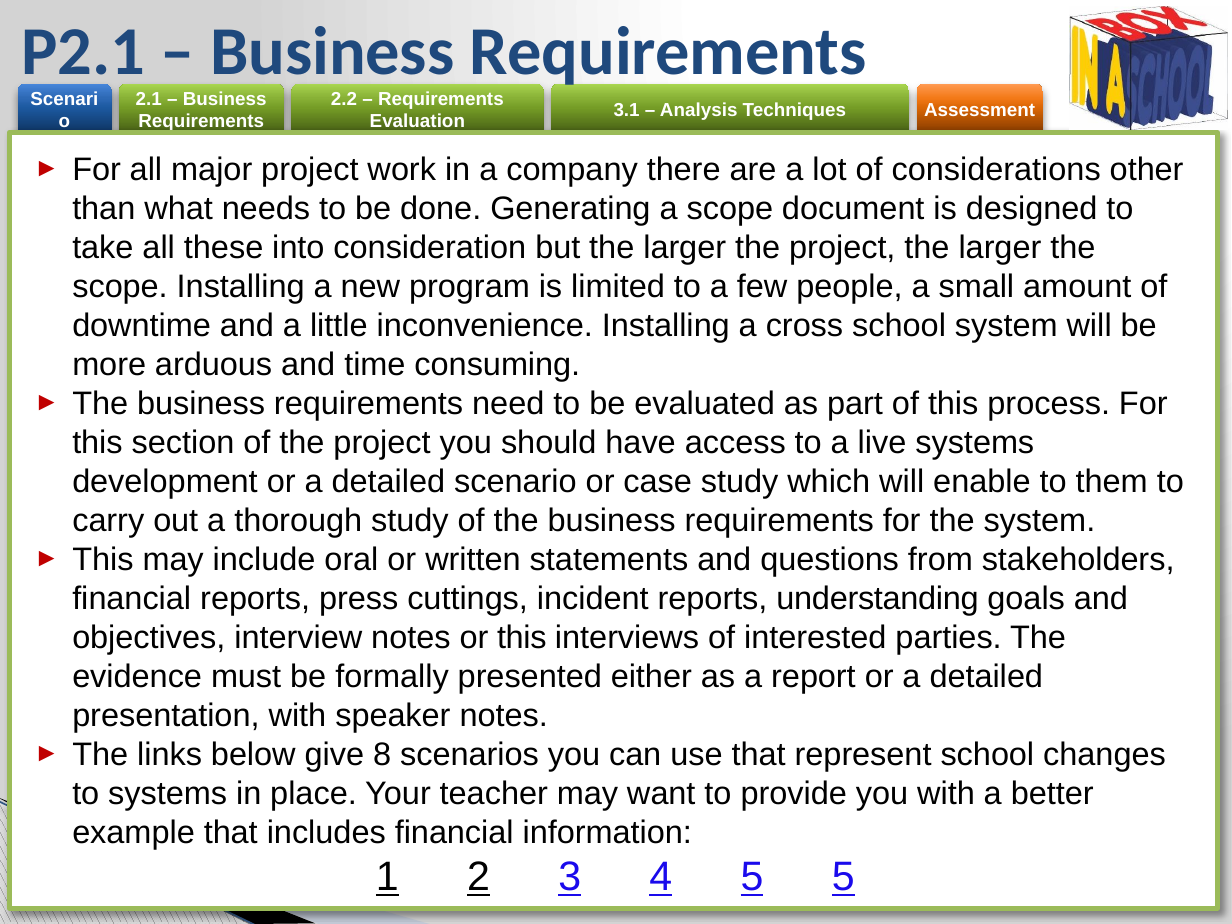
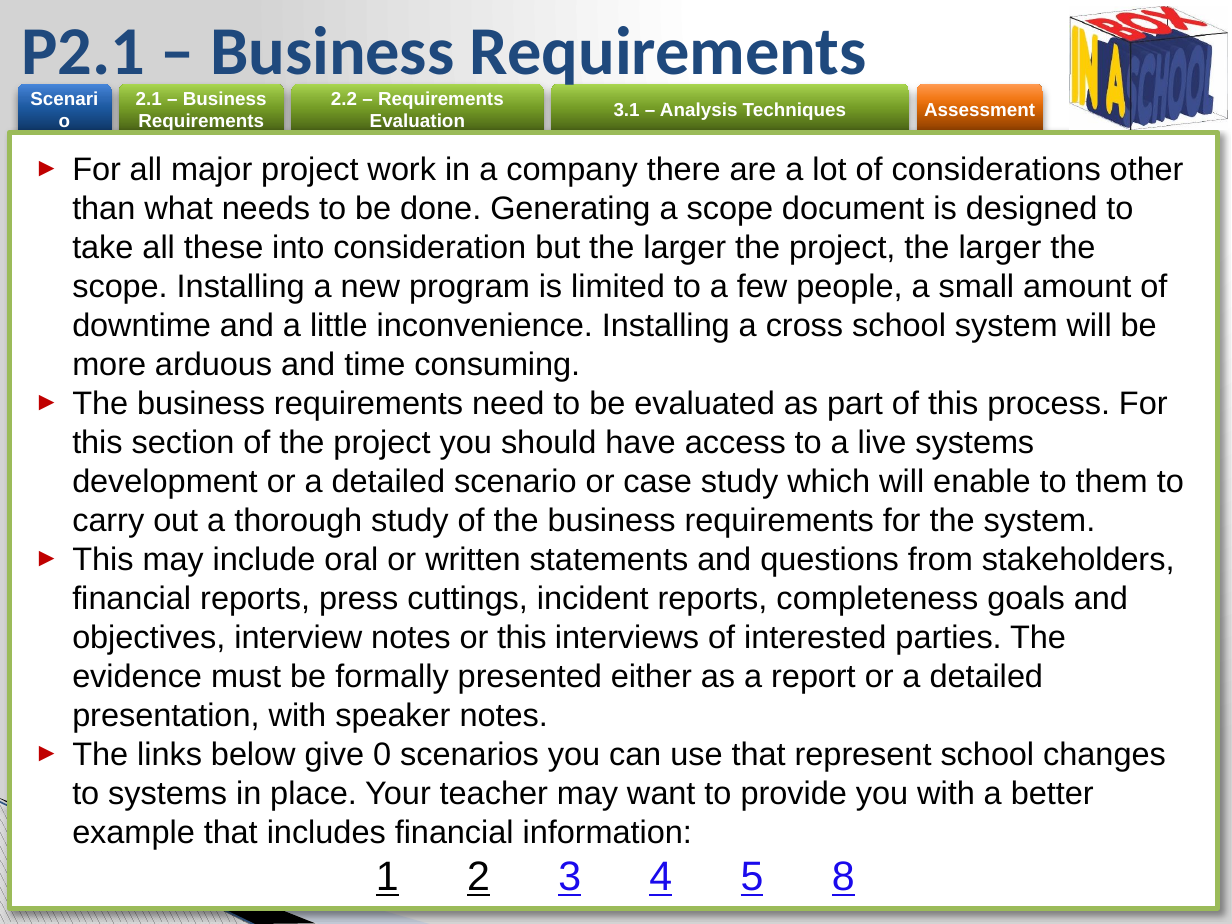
understanding: understanding -> completeness (877, 599)
8: 8 -> 0 (382, 755)
5 5: 5 -> 8 (843, 877)
